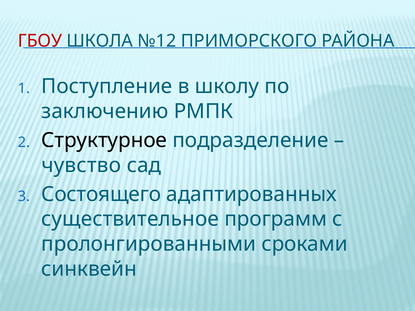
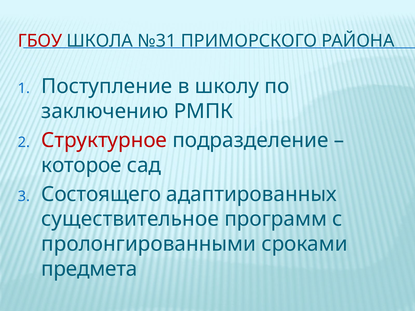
№12: №12 -> №31 (157, 41)
Структурное colour: black -> red (104, 140)
чувство: чувство -> которое (81, 165)
синквейн: синквейн -> предмета (89, 269)
